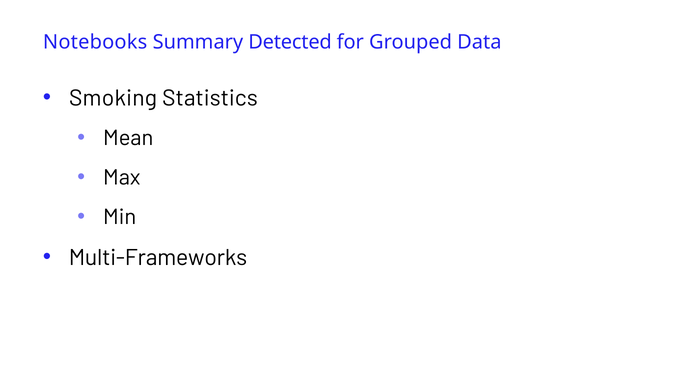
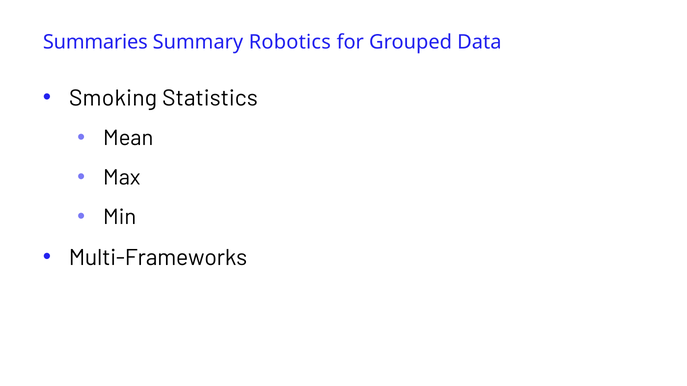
Notebooks: Notebooks -> Summaries (95, 42)
Detected: Detected -> Robotics (290, 42)
